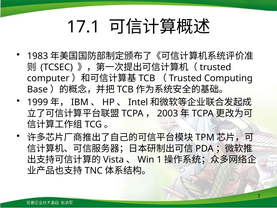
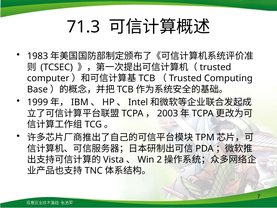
17.1: 17.1 -> 71.3 (83, 27)
1: 1 -> 2 (159, 159)
